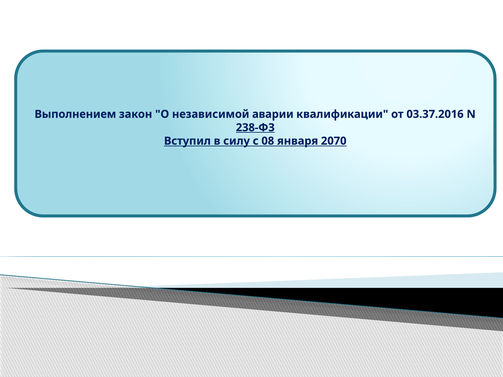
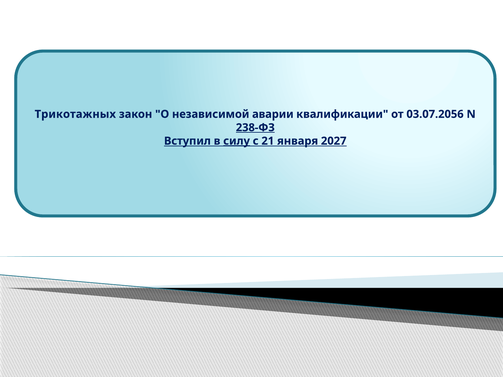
Выполнением: Выполнением -> Трикотажных (75, 114)
03.37.2016: 03.37.2016 -> 03.07.2056 (435, 114)
силу underline: none -> present (237, 141)
08: 08 -> 21 (268, 141)
2070: 2070 -> 2027 (334, 141)
